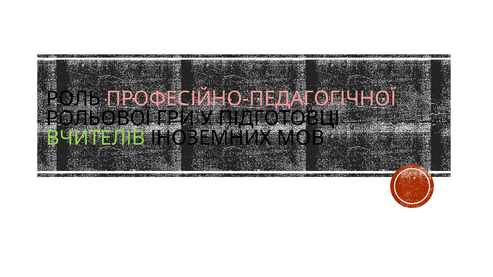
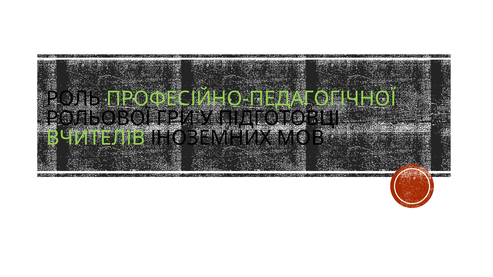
ПРОФЕСІЙНО-ПЕДАГОГІЧНОЇ colour: pink -> light green (251, 99)
